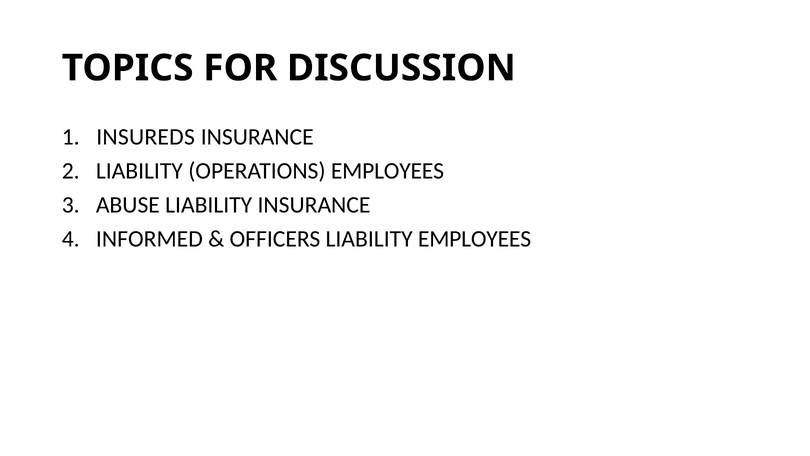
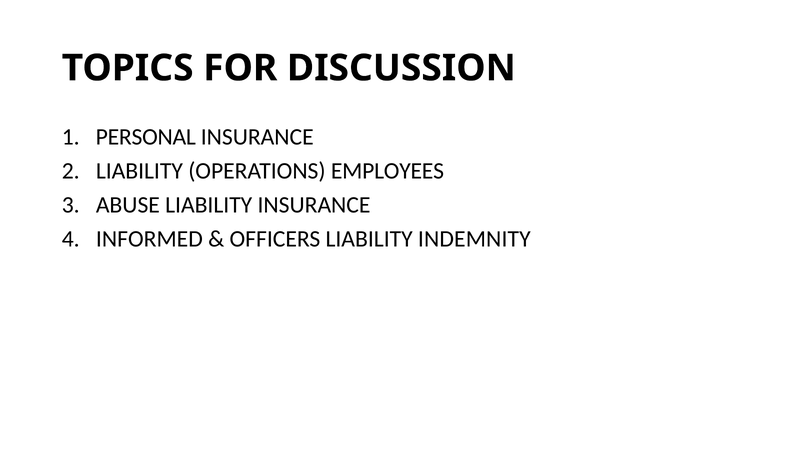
INSUREDS: INSUREDS -> PERSONAL (146, 137)
LIABILITY EMPLOYEES: EMPLOYEES -> INDEMNITY (474, 239)
